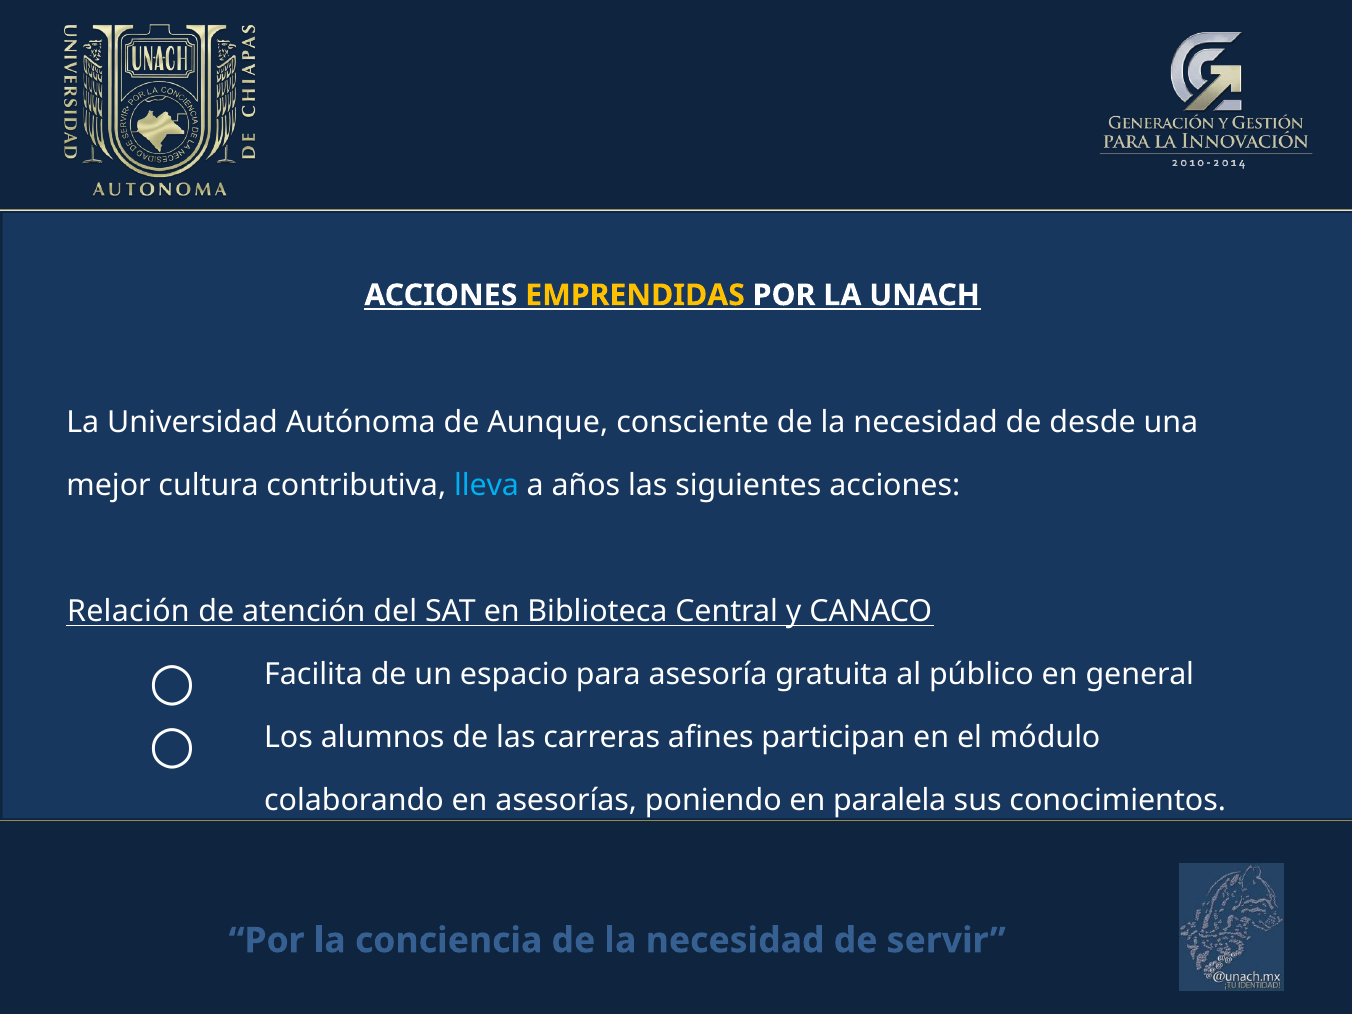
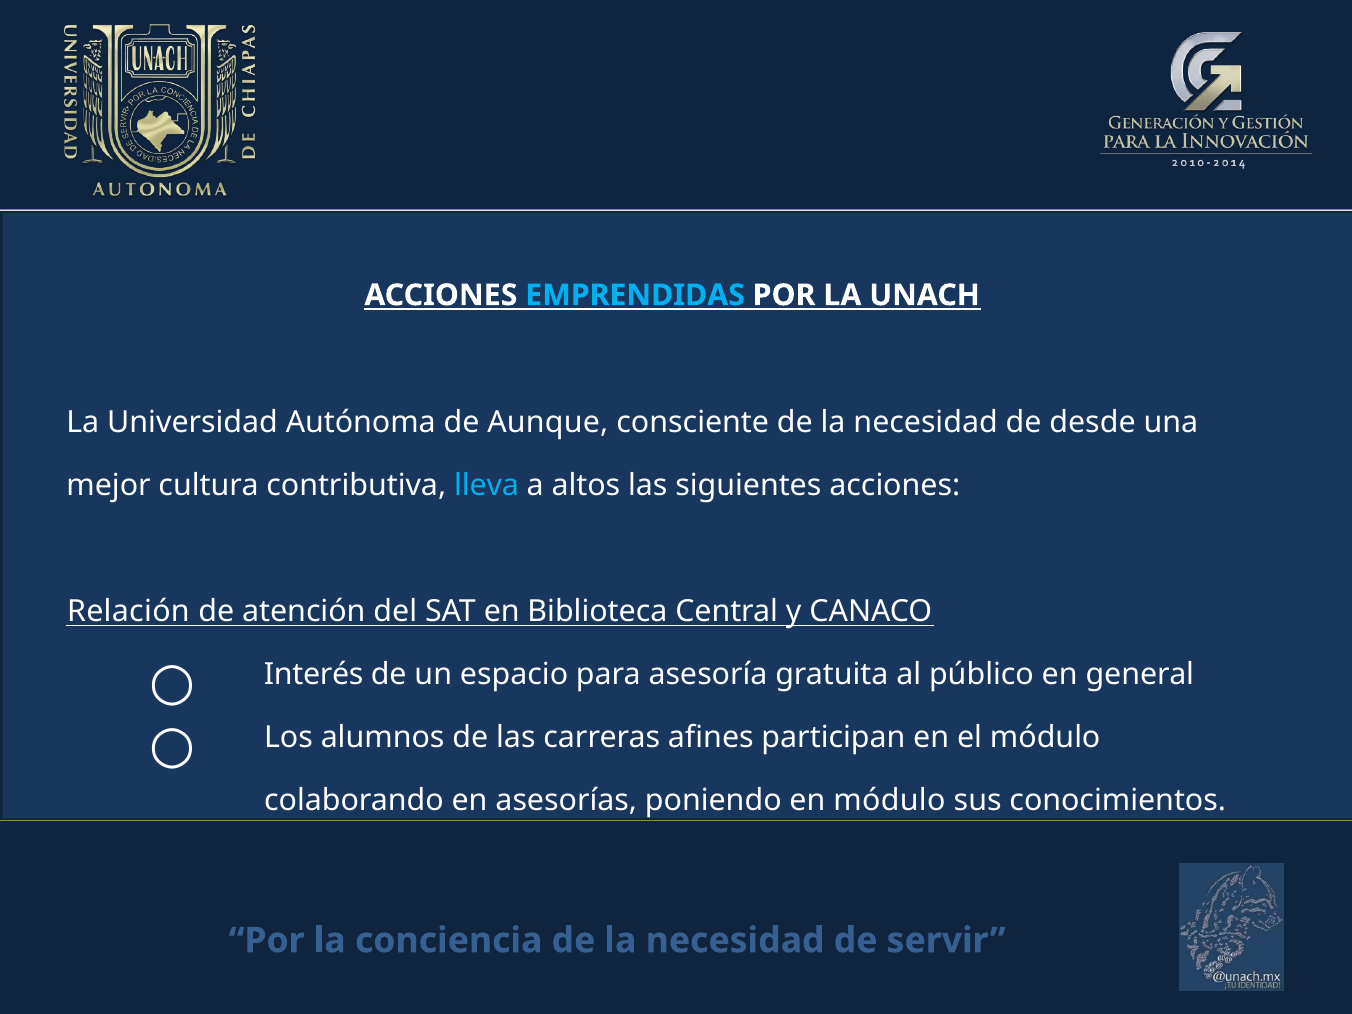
EMPRENDIDAS colour: yellow -> light blue (635, 295)
años: años -> altos (586, 485)
Facilita: Facilita -> Interés (314, 675)
en paralela: paralela -> módulo (889, 801)
